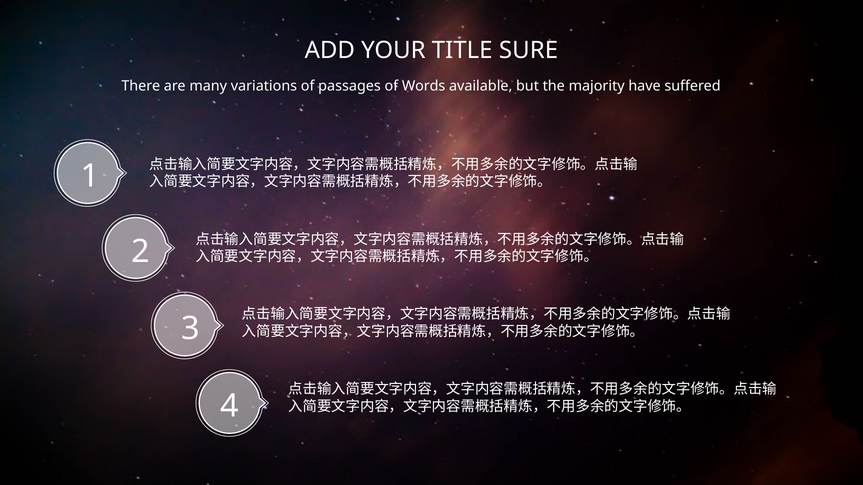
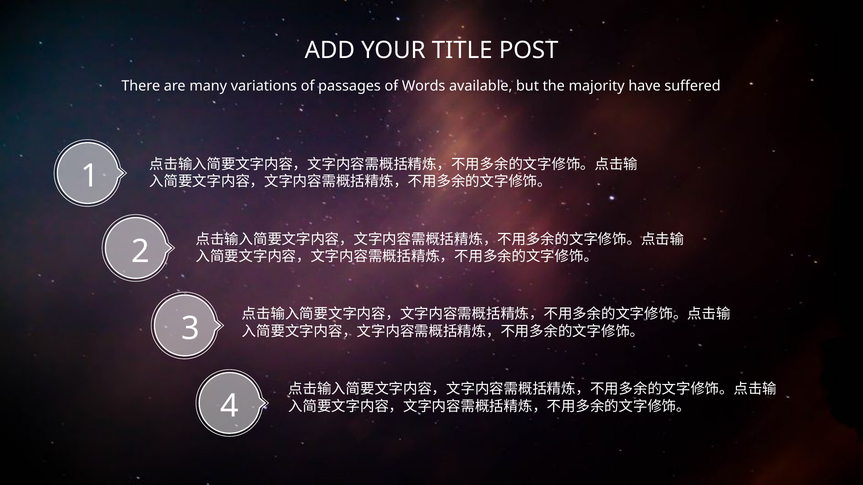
SURE: SURE -> POST (529, 51)
